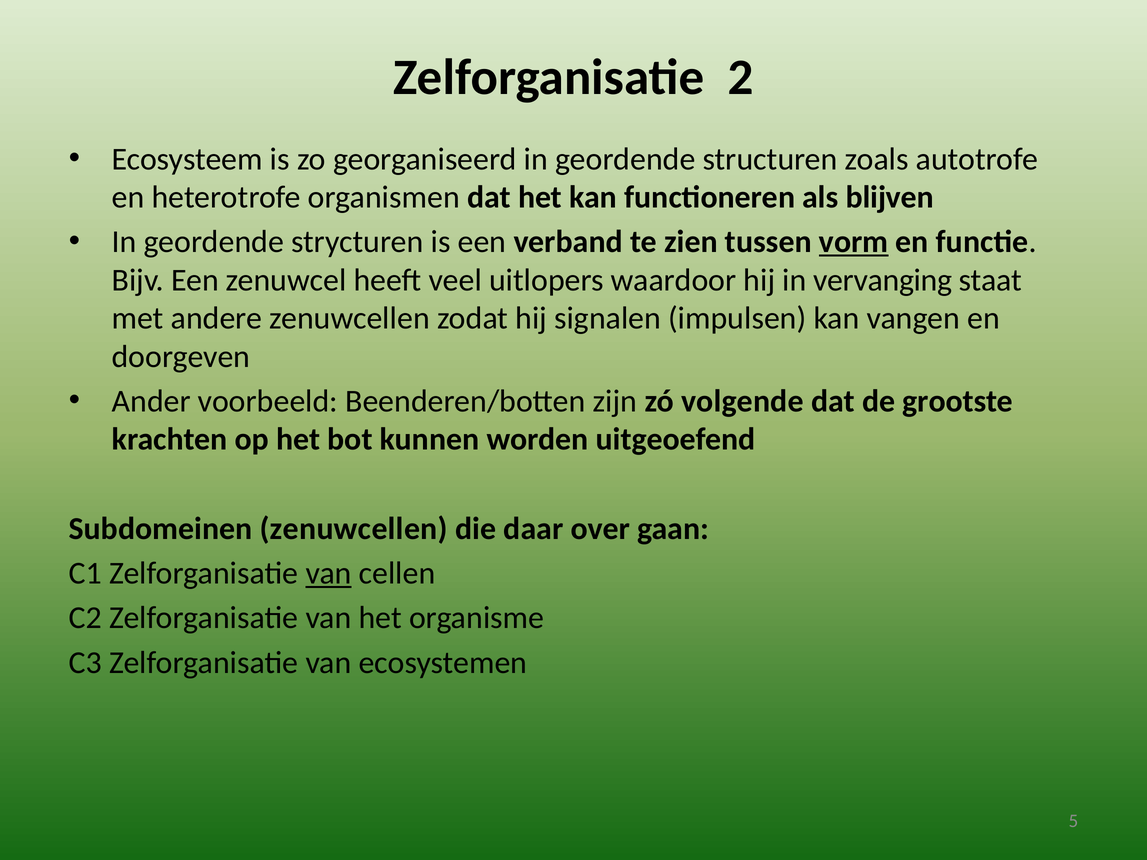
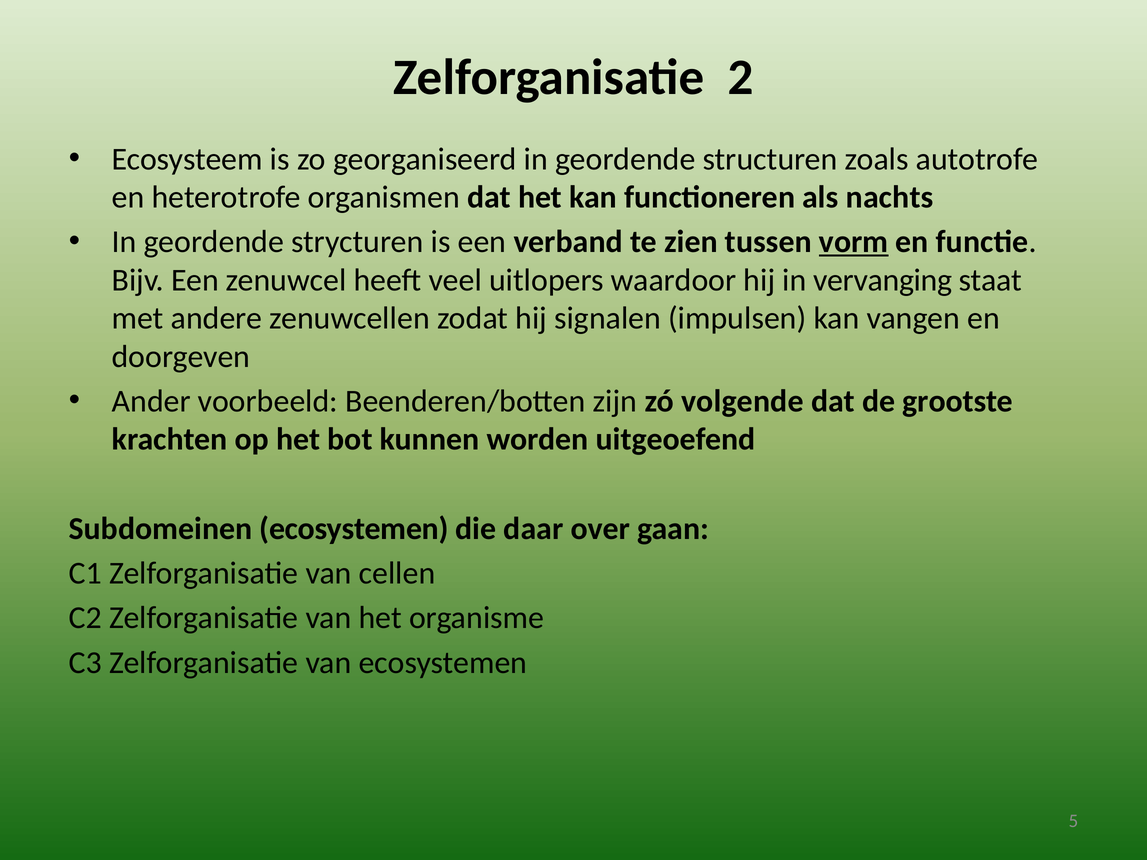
blijven: blijven -> nachts (890, 197)
Subdomeinen zenuwcellen: zenuwcellen -> ecosystemen (354, 529)
van underline: present -> none (329, 573)
